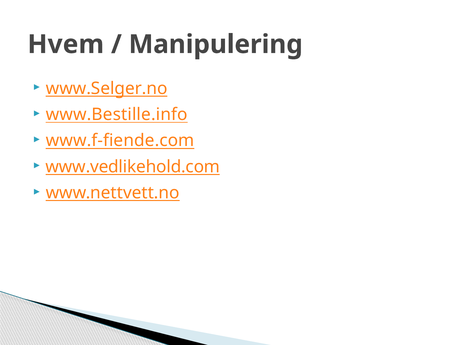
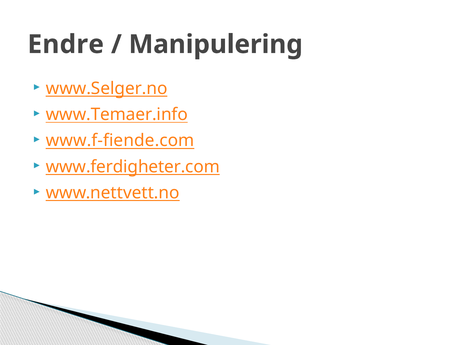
Hvem: Hvem -> Endre (66, 44)
www.Bestille.info: www.Bestille.info -> www.Temaer.info (117, 114)
www.vedlikehold.com: www.vedlikehold.com -> www.ferdigheter.com (133, 166)
